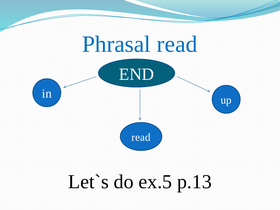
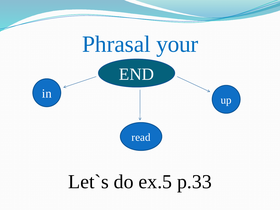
Phrasal read: read -> your (177, 44)
p.13: p.13 -> p.33 (194, 182)
